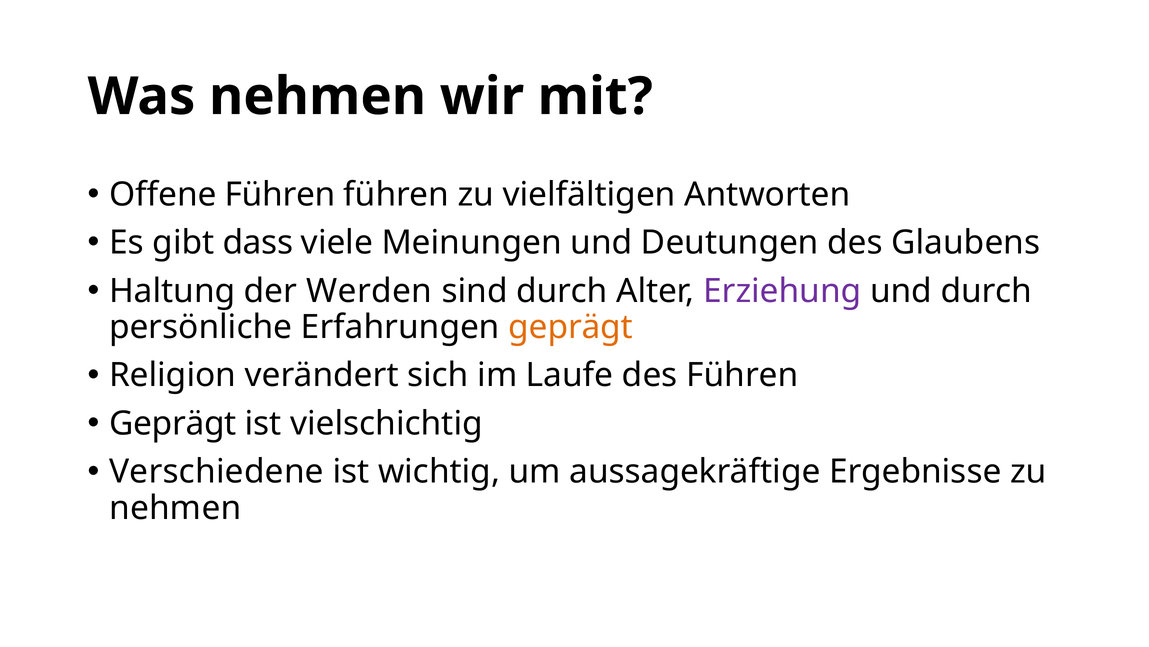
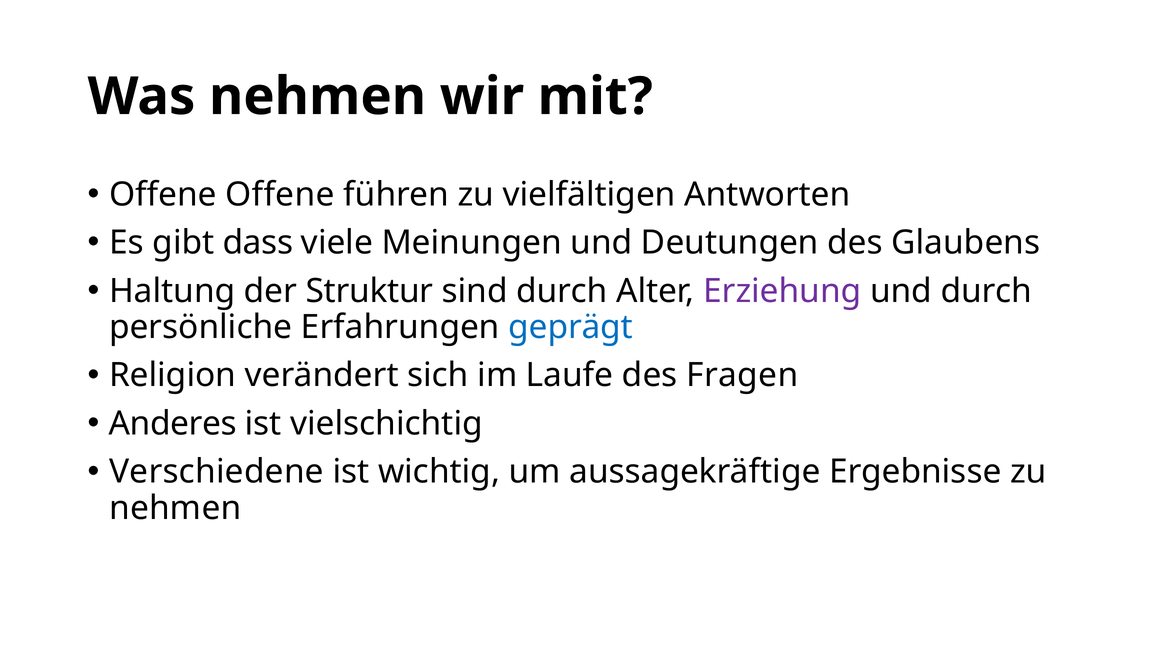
Offene Führen: Führen -> Offene (280, 194)
Werden: Werden -> Struktur (370, 291)
geprägt colour: orange -> blue (571, 327)
des Führen: Führen -> Fragen (742, 375)
Geprägt: Geprägt -> Anderes (173, 423)
